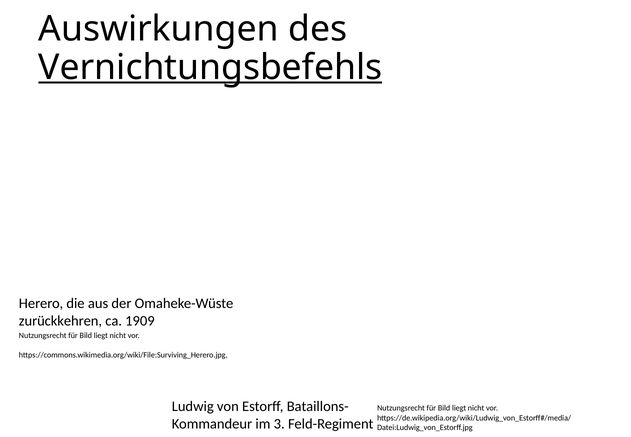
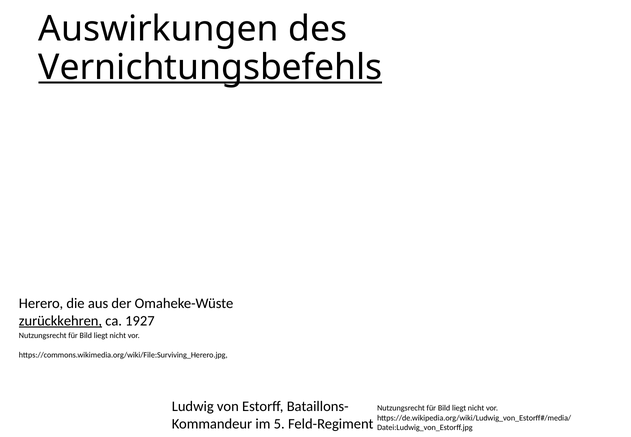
zurückkehren underline: none -> present (60, 321)
1909: 1909 -> 1927 (140, 321)
3: 3 -> 5 (279, 424)
